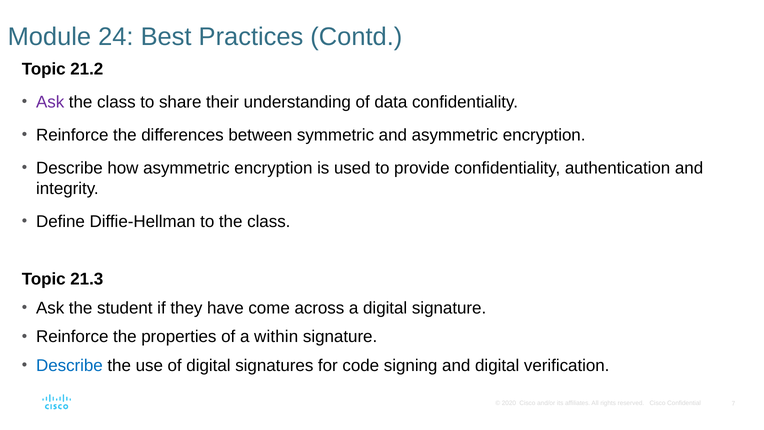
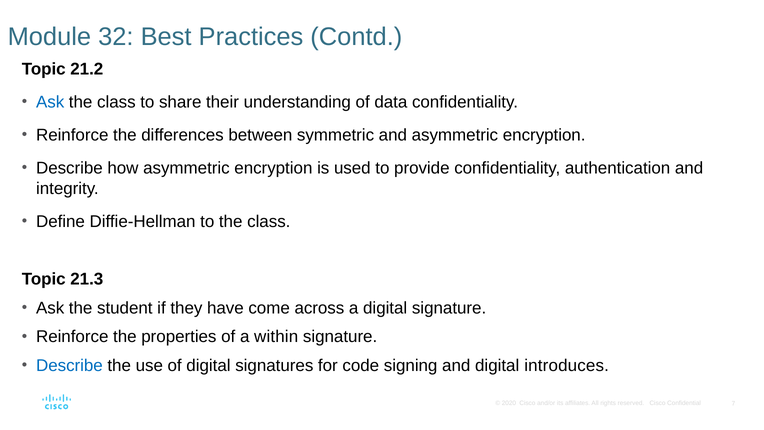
24: 24 -> 32 (116, 37)
Ask colour: purple -> blue (50, 102)
verification: verification -> introduces (567, 365)
